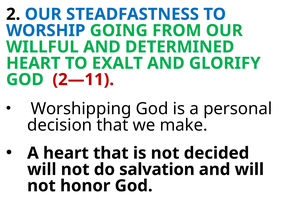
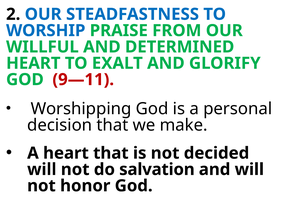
GOING: GOING -> PRAISE (119, 31)
2—11: 2—11 -> 9—11 (83, 79)
